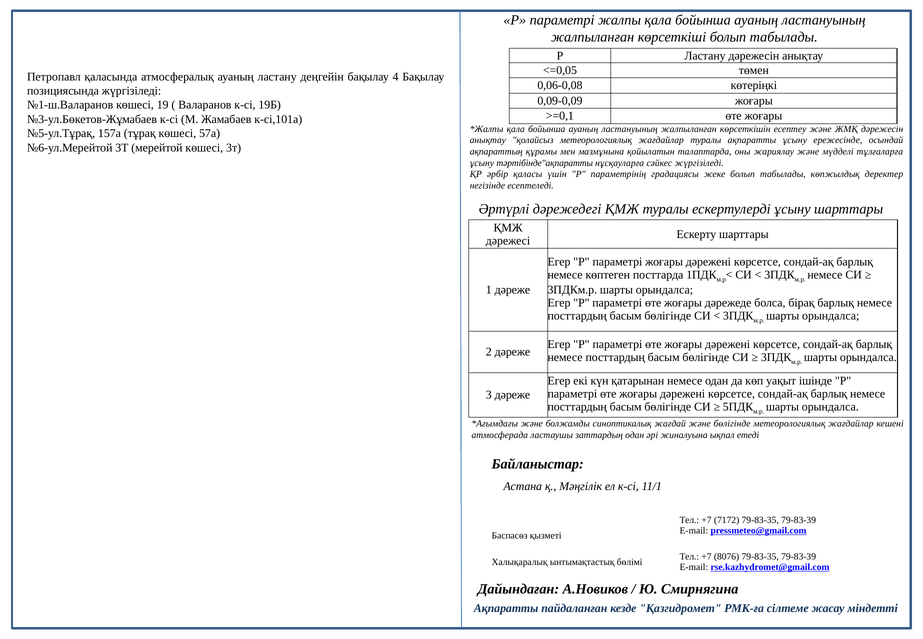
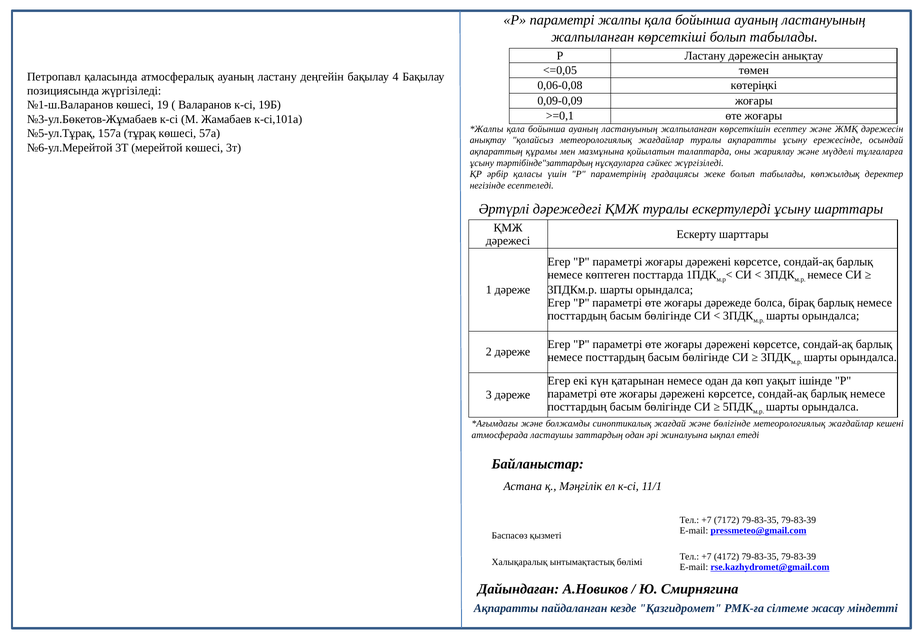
тәртібінде"ақпаратты: тәртібінде"ақпаратты -> тәртібінде"заттардың (545, 163)
8076: 8076 -> 4172 (727, 557)
